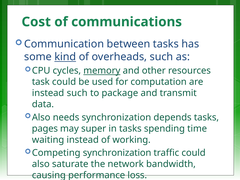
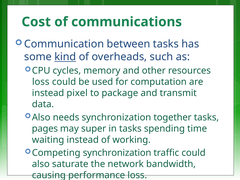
memory underline: present -> none (102, 71)
task: task -> loss (41, 82)
instead such: such -> pixel (77, 93)
depends: depends -> together (173, 117)
